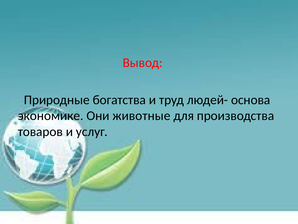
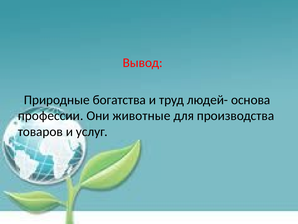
экономике: экономике -> профессии (51, 116)
